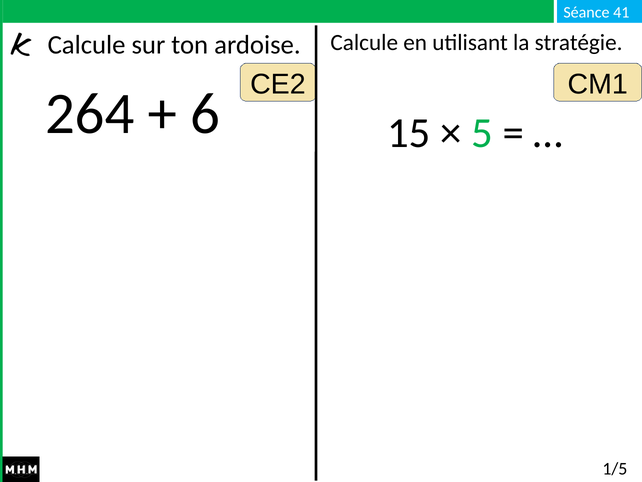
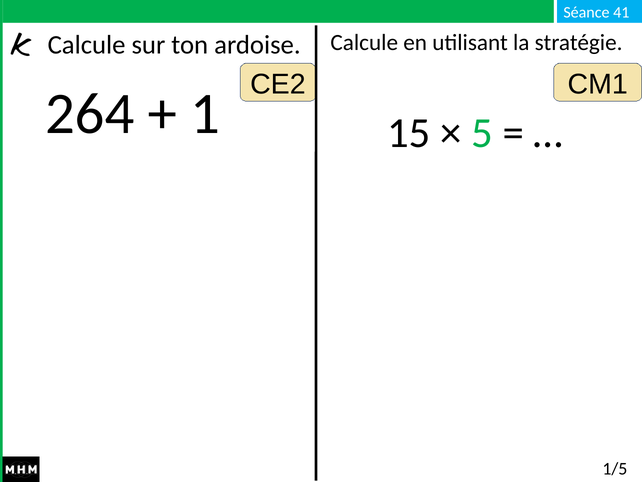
6: 6 -> 1 (205, 114)
